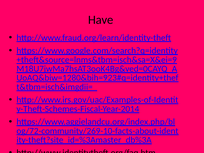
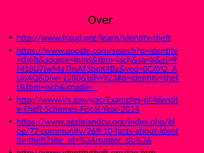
Have: Have -> Over (101, 20)
